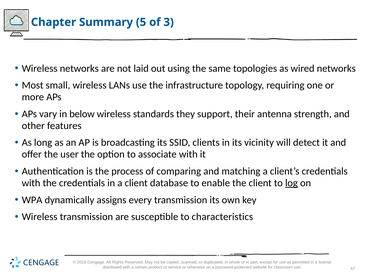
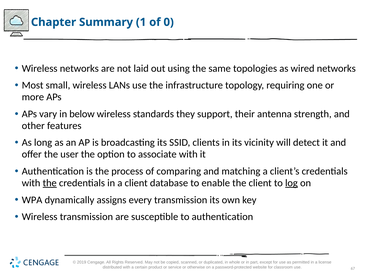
5: 5 -> 1 (141, 22)
3: 3 -> 0 (169, 22)
the underline: none -> present (50, 183)
to characteristics: characteristics -> authentication (222, 217)
